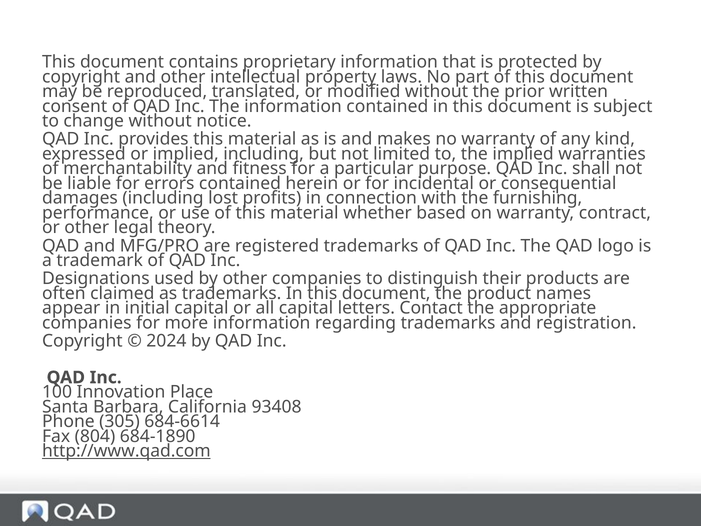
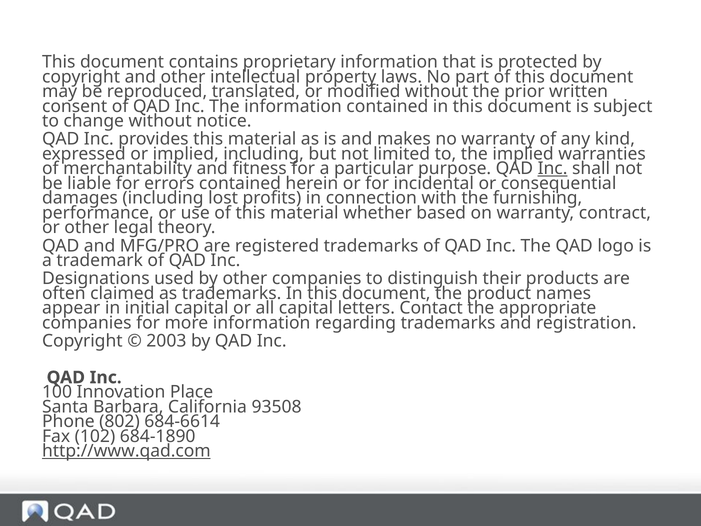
Inc underline: none -> present (553, 169)
2024: 2024 -> 2003 (166, 341)
93408: 93408 -> 93508 (277, 407)
305: 305 -> 802 (120, 421)
804: 804 -> 102 (95, 436)
